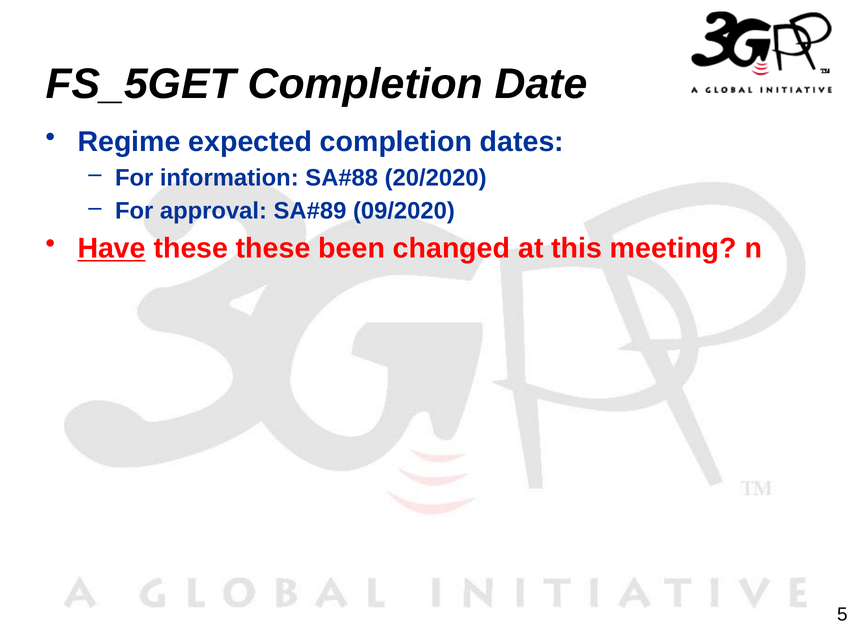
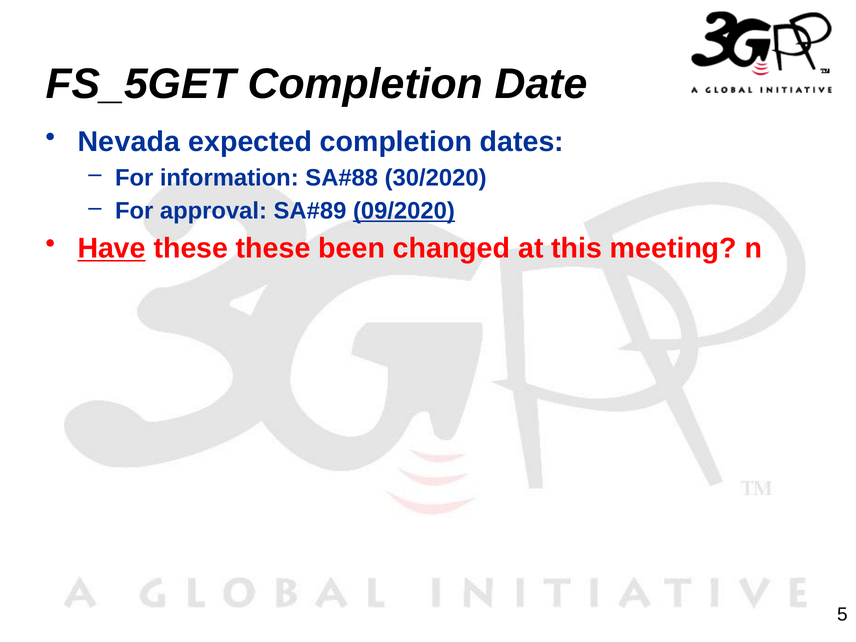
Regime: Regime -> Nevada (129, 142)
20/2020: 20/2020 -> 30/2020 (436, 178)
09/2020 underline: none -> present (404, 211)
